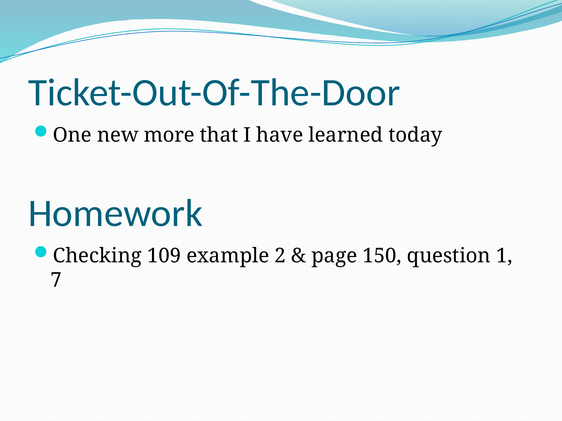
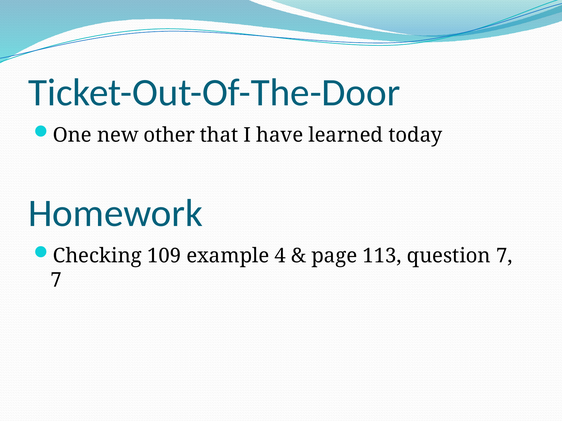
more: more -> other (169, 135)
2: 2 -> 4 (280, 256)
150: 150 -> 113 (382, 256)
question 1: 1 -> 7 (504, 256)
